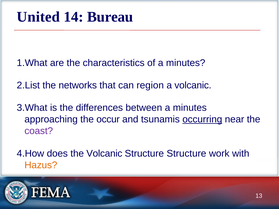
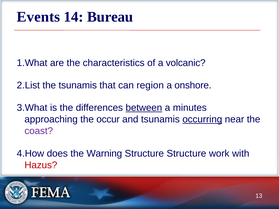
United: United -> Events (38, 17)
of a minutes: minutes -> volcanic (186, 63)
the networks: networks -> tsunamis (78, 85)
a volcanic: volcanic -> onshore (193, 85)
between underline: none -> present (144, 108)
the Volcanic: Volcanic -> Warning (104, 154)
Hazus colour: orange -> red (41, 165)
